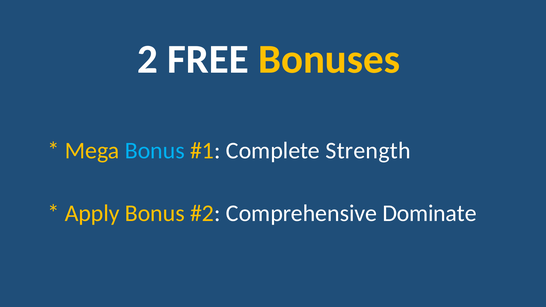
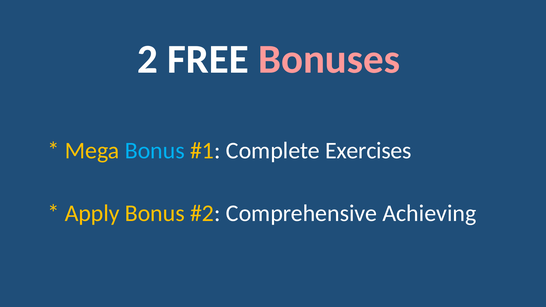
Bonuses colour: yellow -> pink (329, 59)
Strength: Strength -> Exercises (368, 151)
Dominate: Dominate -> Achieving (429, 214)
